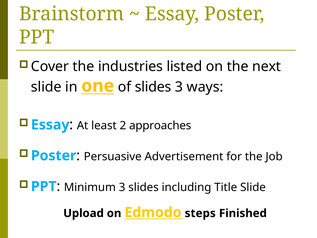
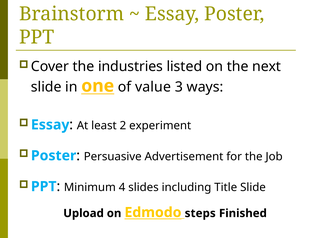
of slides: slides -> value (153, 87)
approaches: approaches -> experiment (160, 126)
Minimum 3: 3 -> 4 (122, 187)
